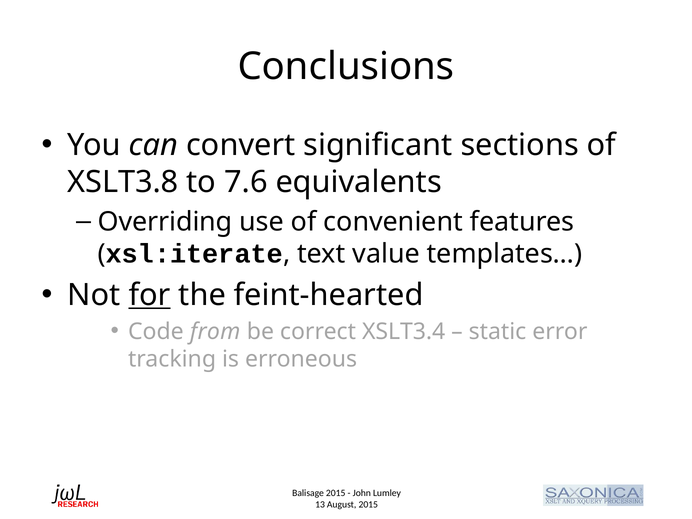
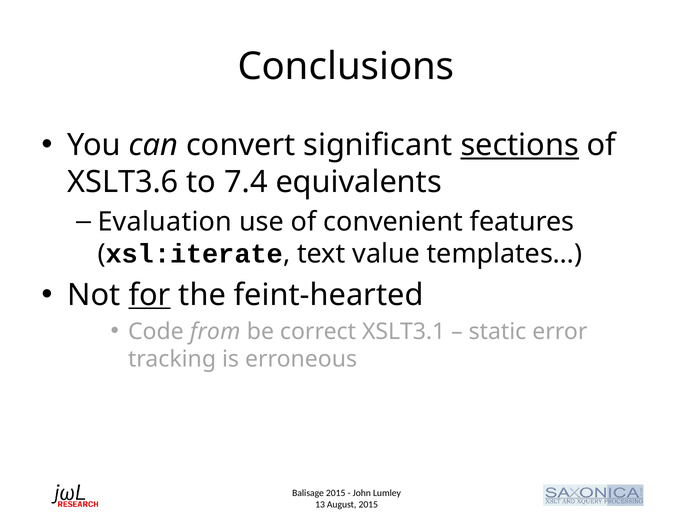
sections underline: none -> present (520, 145)
XSLT3.8: XSLT3.8 -> XSLT3.6 (123, 182)
7.6: 7.6 -> 7.4 (246, 182)
Overriding: Overriding -> Evaluation (165, 222)
XSLT3.4: XSLT3.4 -> XSLT3.1 (404, 331)
